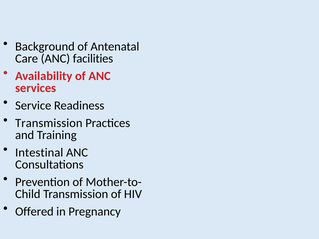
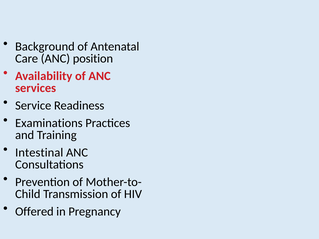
facilities: facilities -> position (93, 59)
Transmission: Transmission -> Examinations (49, 123)
